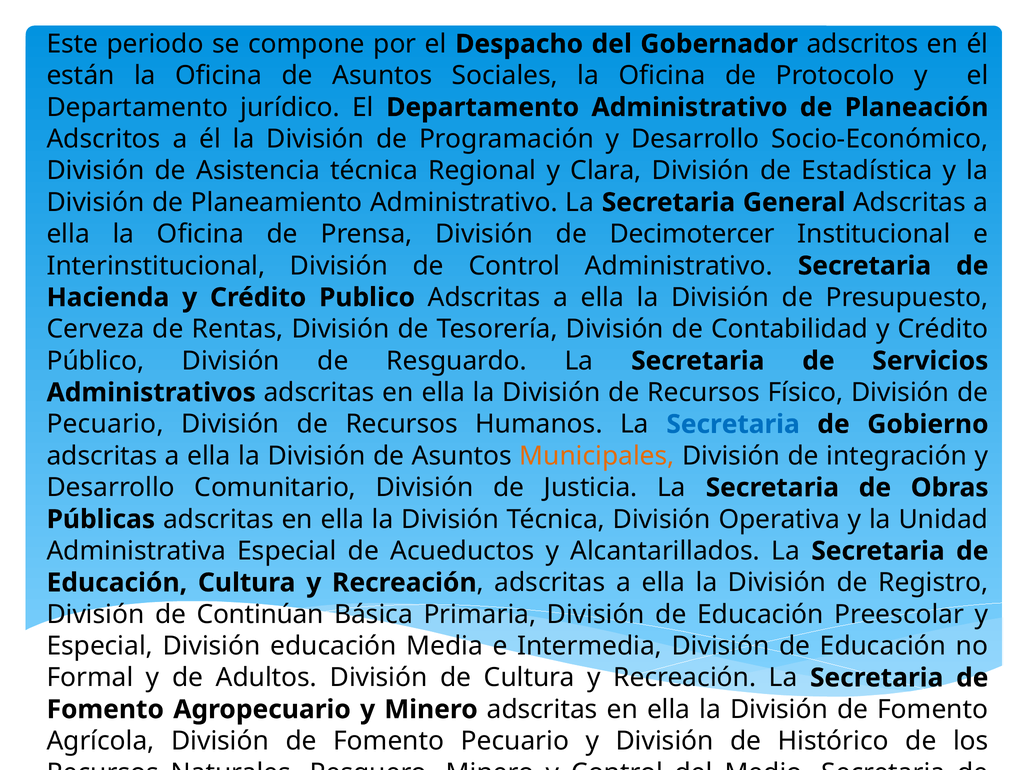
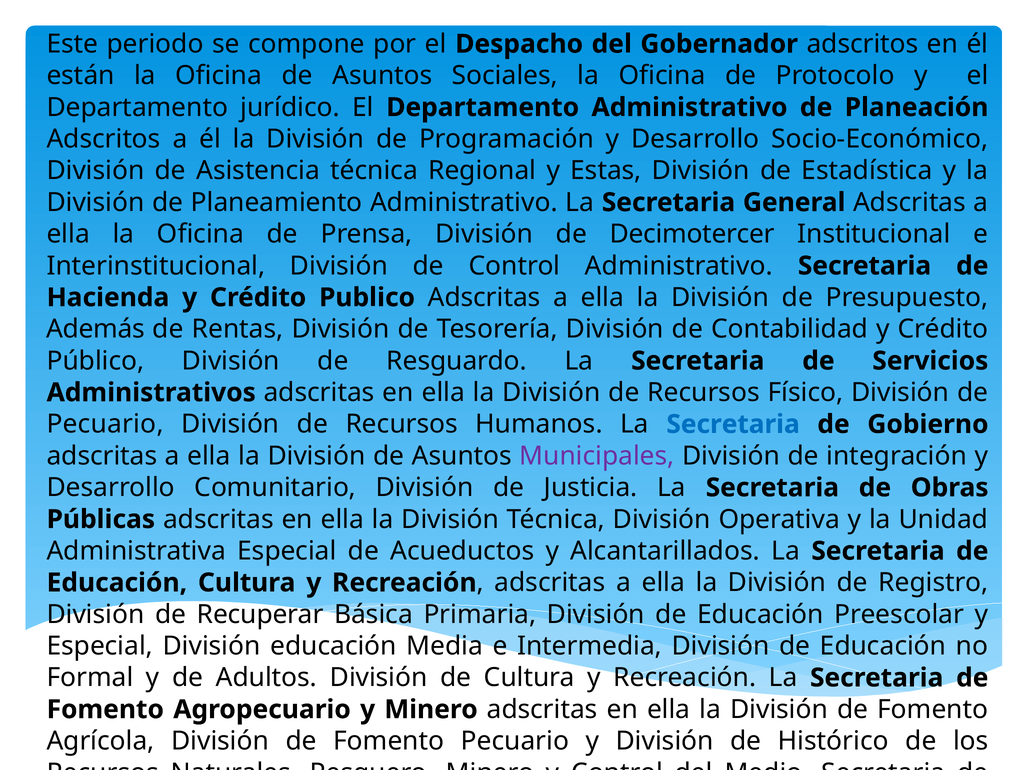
Clara: Clara -> Estas (606, 171)
Cerveza: Cerveza -> Además (96, 329)
Municipales colour: orange -> purple (597, 456)
Continúan: Continúan -> Recuperar (260, 615)
